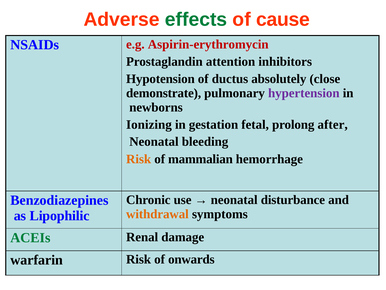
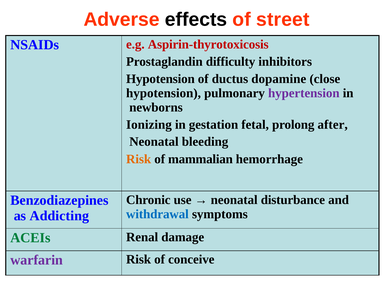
effects colour: green -> black (196, 19)
cause: cause -> street (283, 19)
Aspirin-erythromycin: Aspirin-erythromycin -> Aspirin-thyrotoxicosis (208, 44)
attention: attention -> difficulty (231, 62)
absolutely: absolutely -> dopamine (279, 79)
demonstrate: demonstrate -> hypotension (164, 93)
withdrawal colour: orange -> blue (157, 214)
Lipophilic: Lipophilic -> Addicting (59, 215)
warfarin colour: black -> purple (37, 260)
onwards: onwards -> conceive (191, 259)
